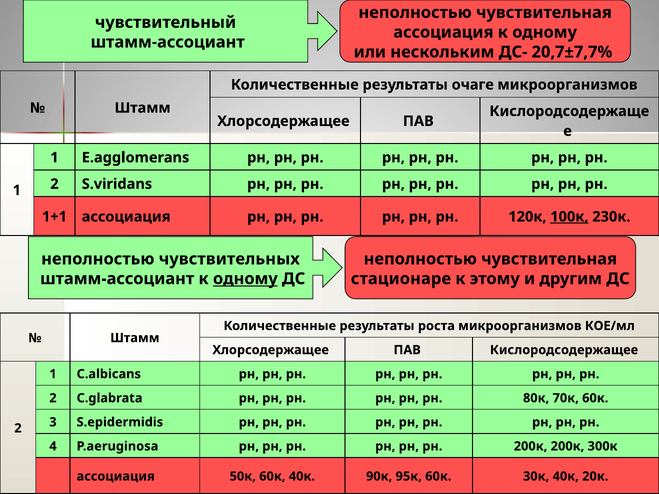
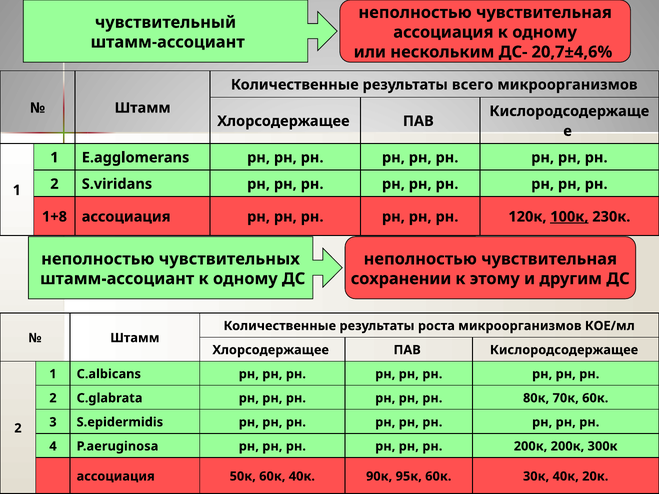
20,7±7,7%: 20,7±7,7% -> 20,7±4,6% (572, 52)
очаге: очаге -> всего (473, 85)
1+1: 1+1 -> 1+8 (54, 217)
одному underline: present -> none (245, 279)
стационаре: стационаре -> сохранении (401, 279)
